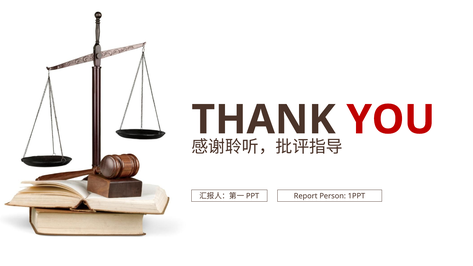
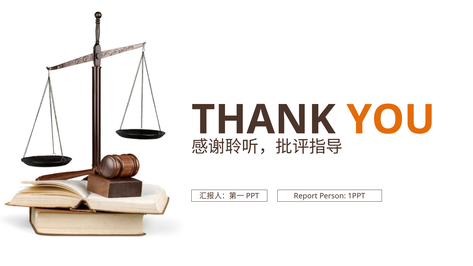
YOU colour: red -> orange (391, 120)
